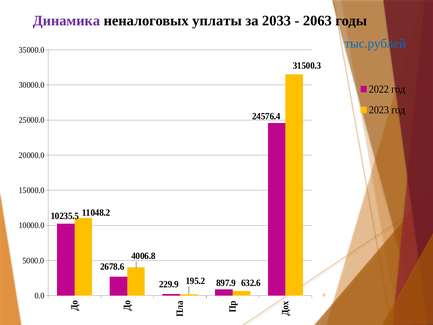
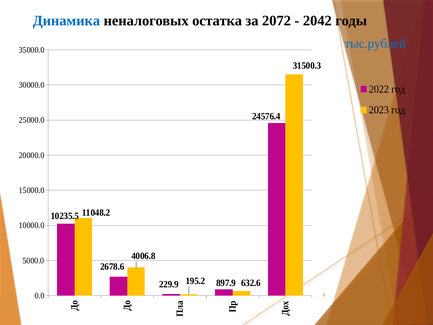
Динамика colour: purple -> blue (66, 21)
уплаты: уплаты -> остатка (217, 21)
2033: 2033 -> 2072 (277, 21)
2063: 2063 -> 2042 (317, 21)
